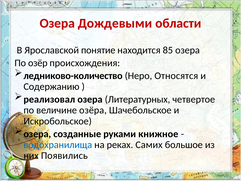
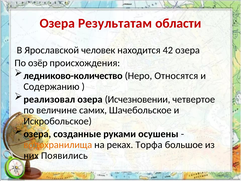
Дождевыми: Дождевыми -> Результатам (115, 23)
понятие: понятие -> человек (98, 50)
85: 85 -> 42 (168, 50)
Литературных: Литературных -> Исчезновении (138, 99)
озёра: озёра -> самих (93, 110)
книжное: книжное -> осушены (158, 134)
водохранилища colour: blue -> orange (58, 145)
Самих: Самих -> Торфа (149, 145)
